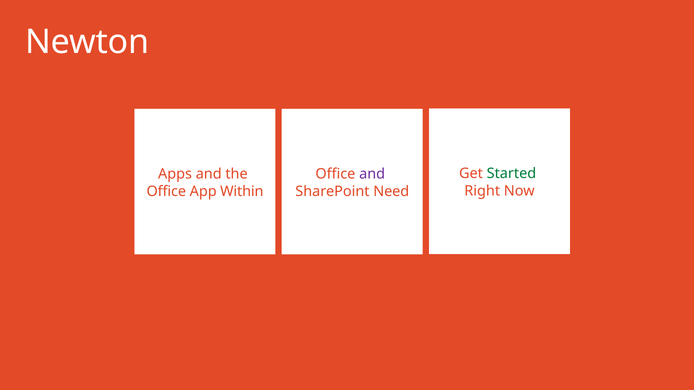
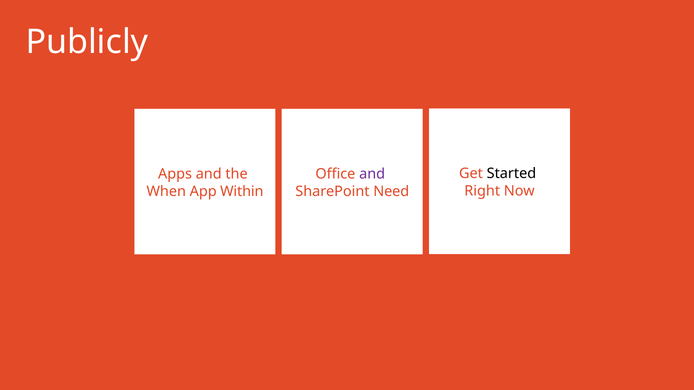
Newton: Newton -> Publicly (87, 42)
Started colour: green -> black (511, 174)
Office: Office -> When (166, 191)
